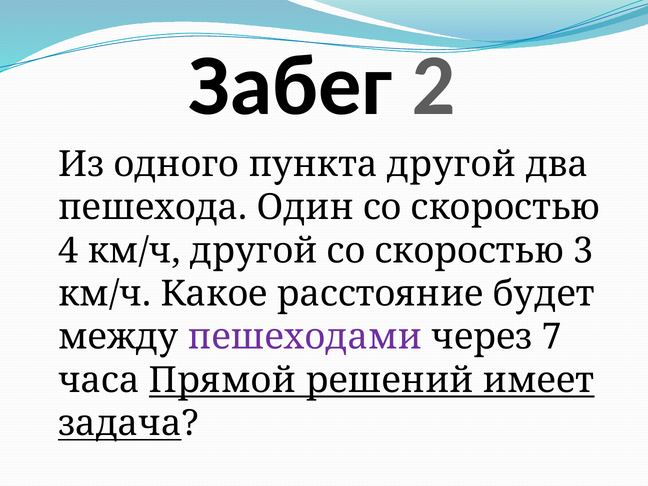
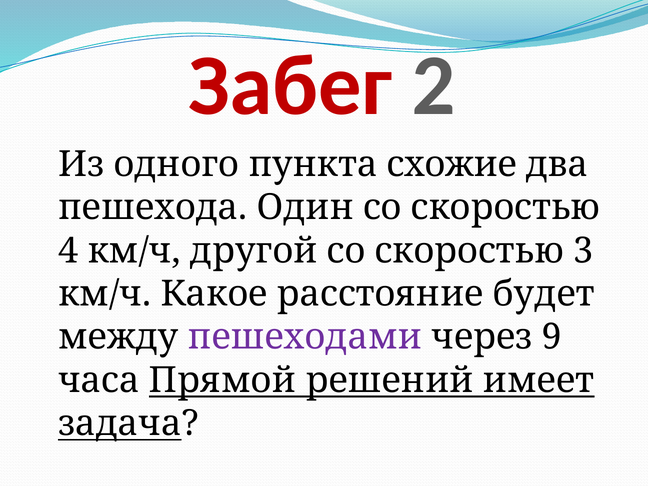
Забег colour: black -> red (290, 86)
пункта другой: другой -> схожие (452, 164)
7: 7 -> 9 (552, 337)
